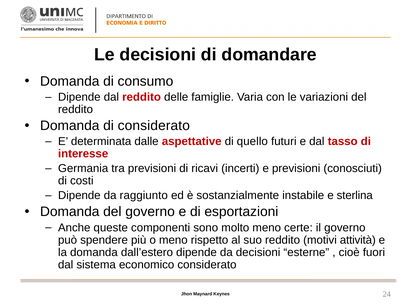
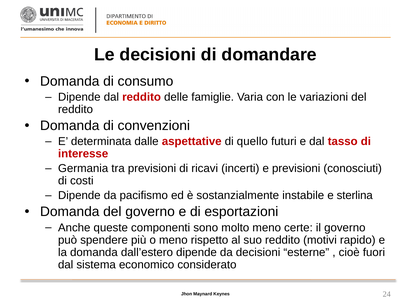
di considerato: considerato -> convenzioni (154, 126)
raggiunto: raggiunto -> pacifismo (144, 196)
attività: attività -> rapido (358, 240)
